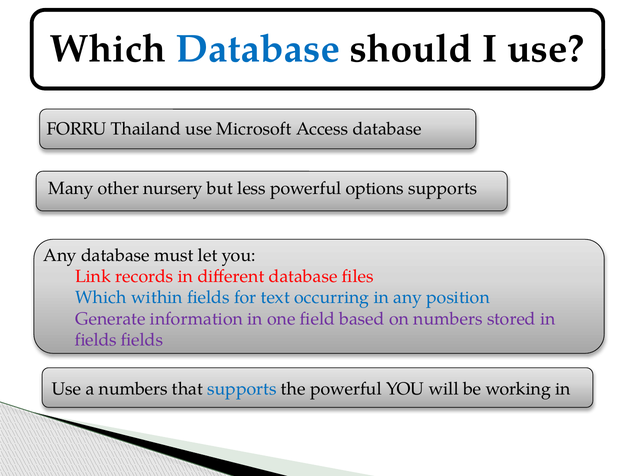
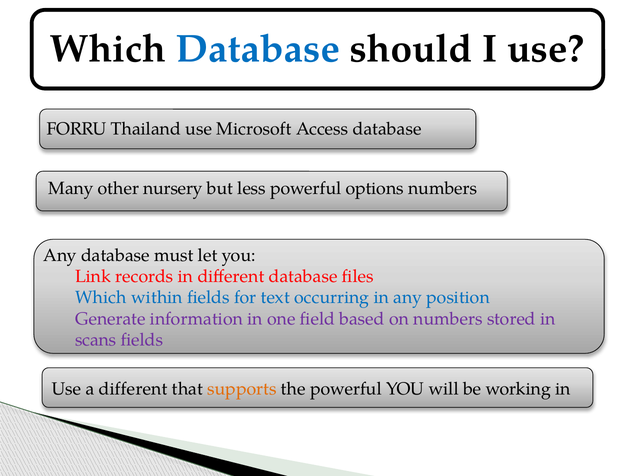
options supports: supports -> numbers (443, 189)
fields: fields -> scans (96, 340)
a numbers: numbers -> different (133, 389)
supports colour: blue -> orange (242, 389)
